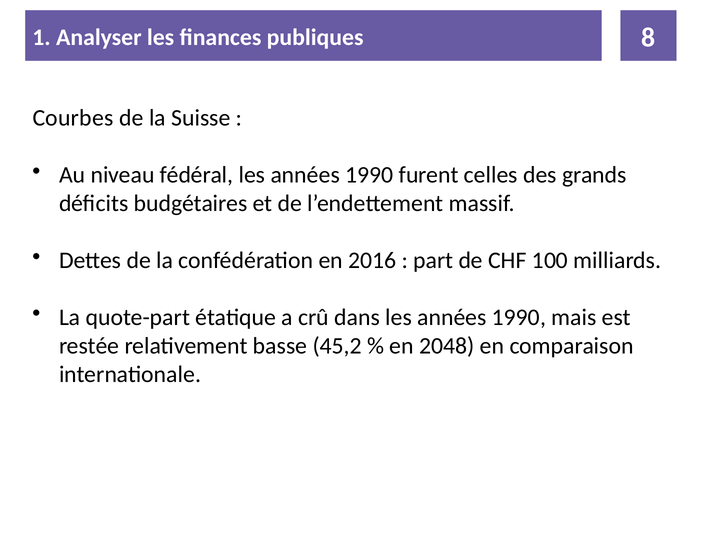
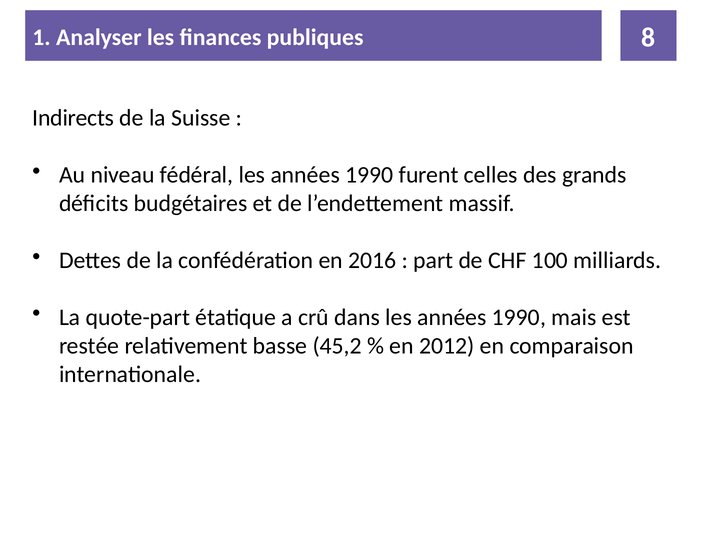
Courbes: Courbes -> Indirects (73, 118)
2048: 2048 -> 2012 (447, 346)
